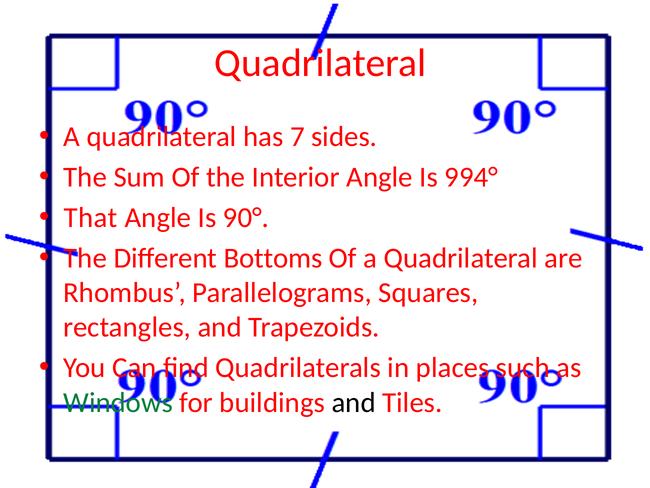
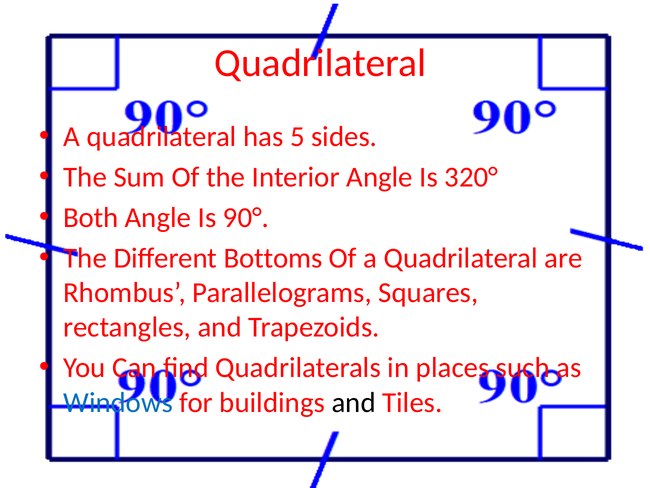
7: 7 -> 5 (297, 136)
994°: 994° -> 320° (471, 177)
That: That -> Both (91, 217)
Windows colour: green -> blue (118, 402)
